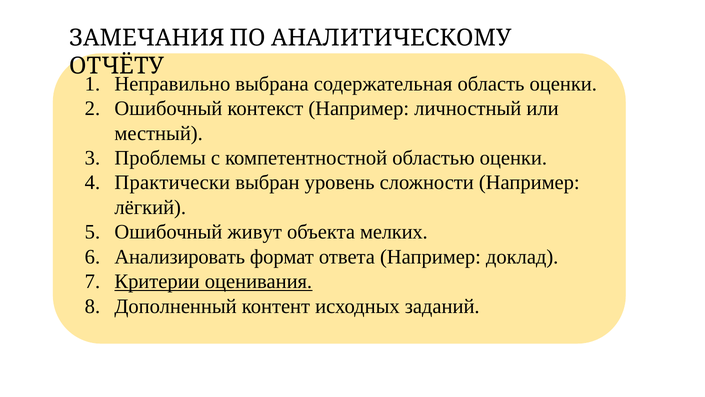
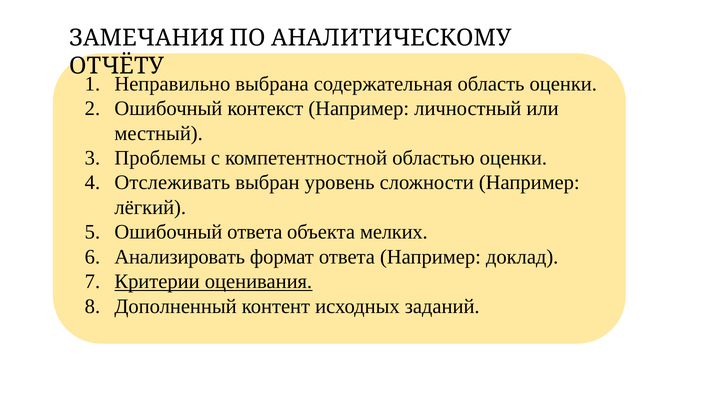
Практически: Практически -> Отслеживать (172, 182)
Ошибочный живут: живут -> ответа (255, 232)
